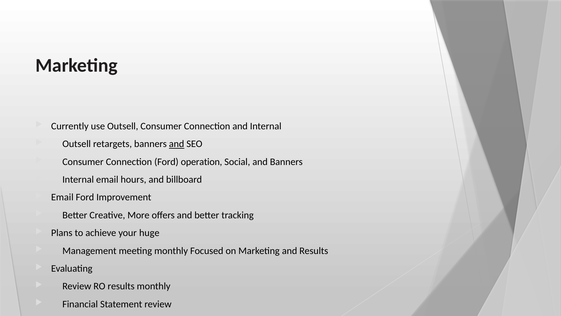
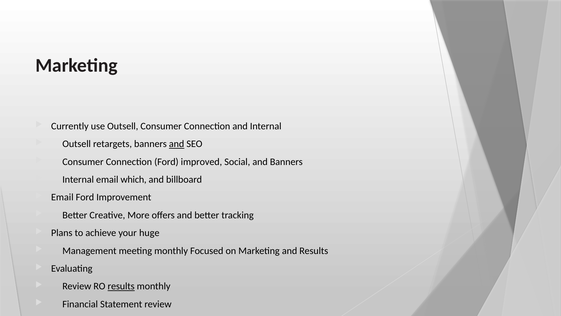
operation: operation -> improved (201, 162)
hours: hours -> which (134, 179)
results underline: none -> present (121, 286)
